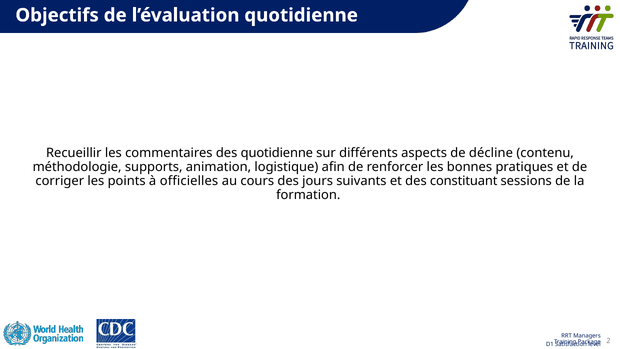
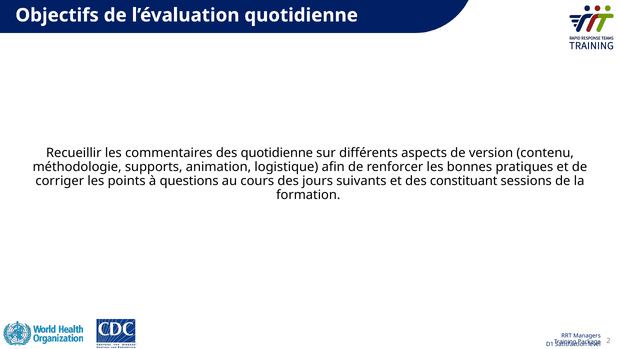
décline: décline -> version (491, 153)
officielles: officielles -> questions (189, 181)
